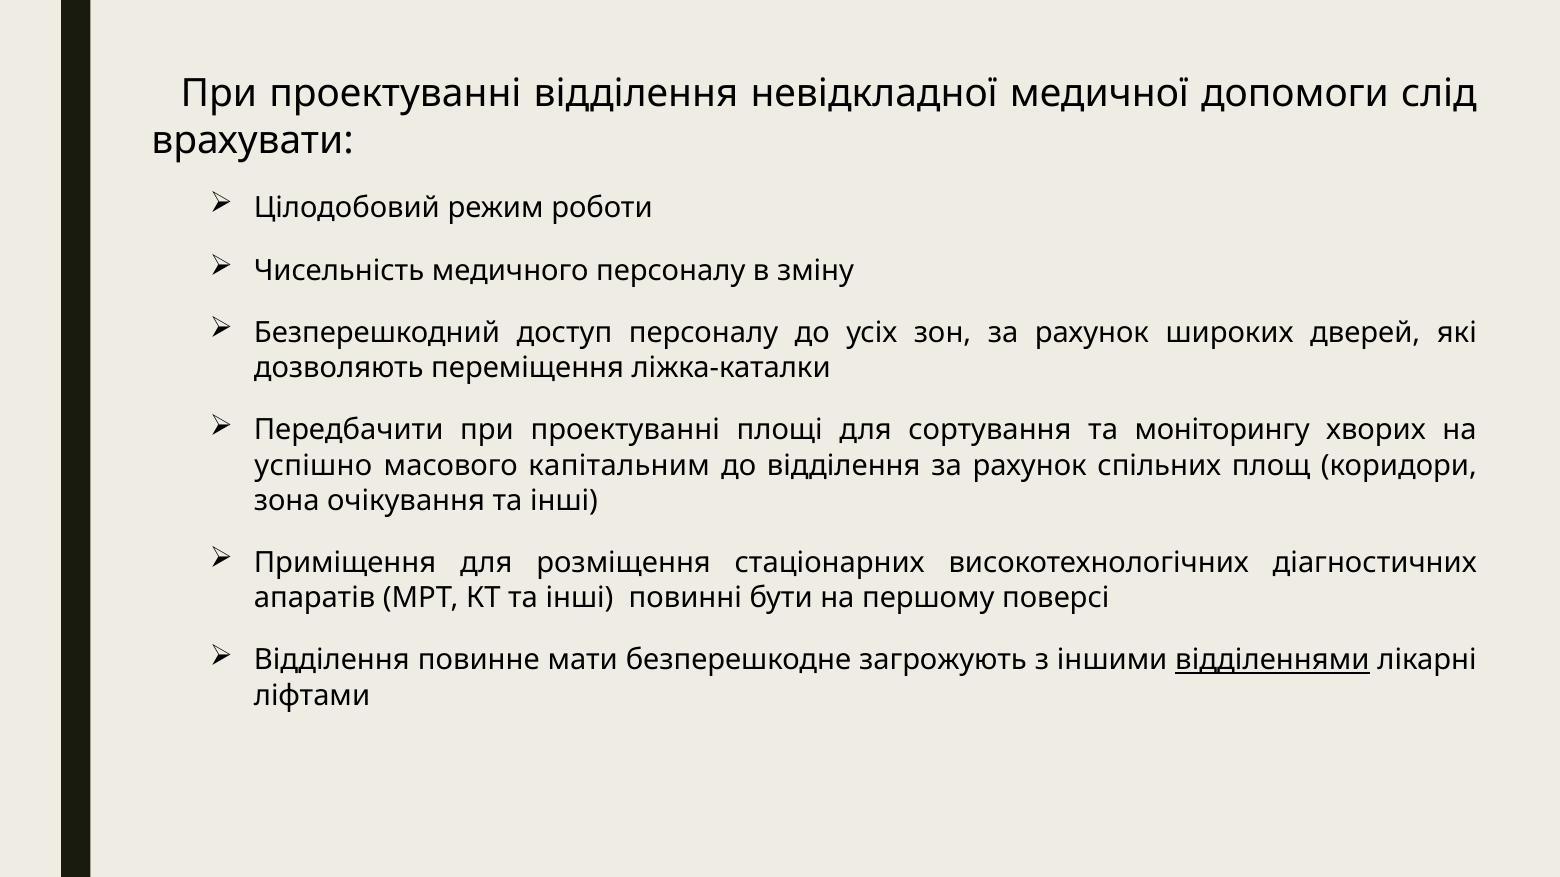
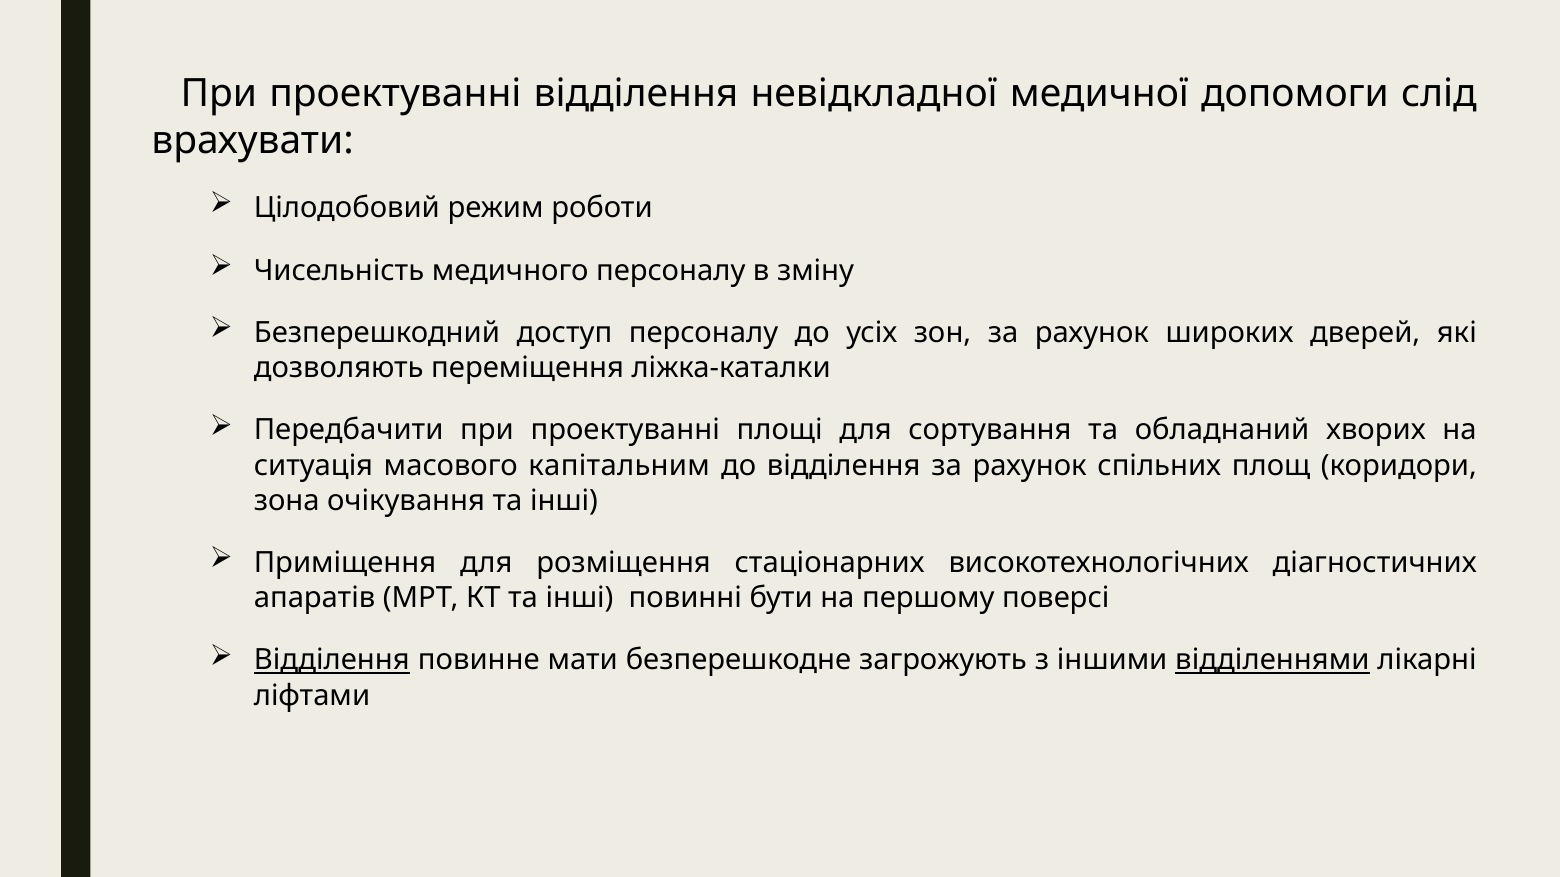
моніторингу: моніторингу -> обладнаний (1222, 431)
успішно: успішно -> ситуація (313, 466)
Відділення underline: none -> present (332, 661)
